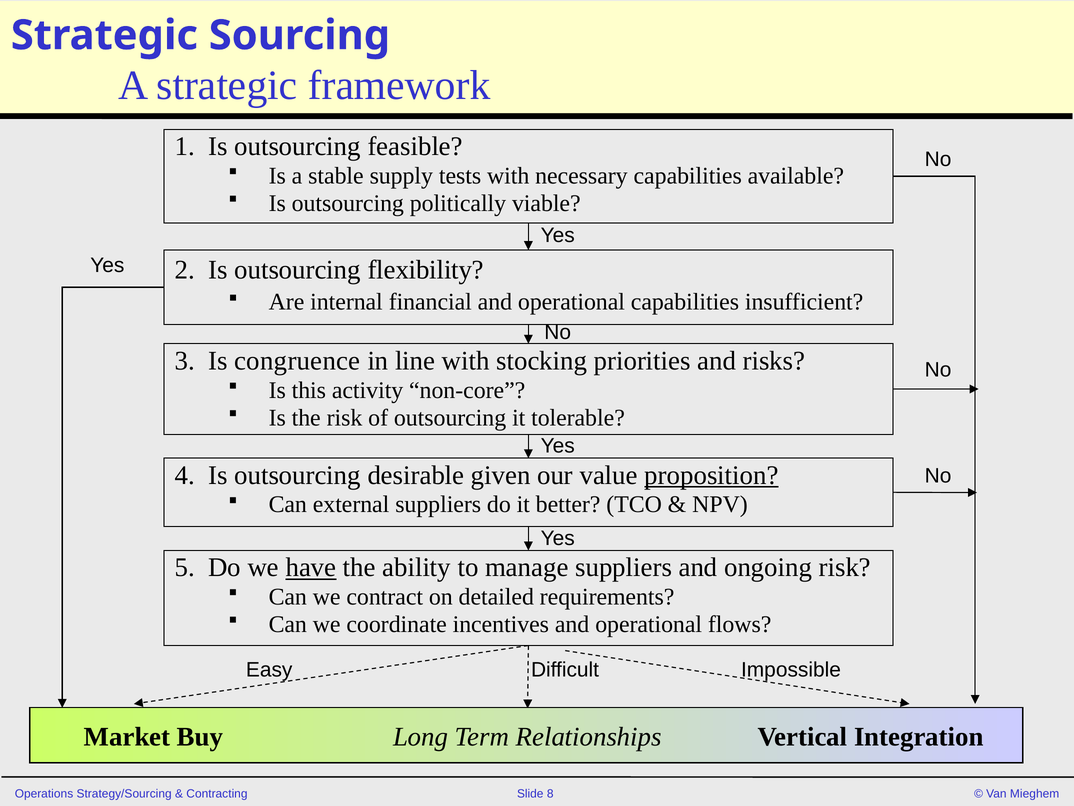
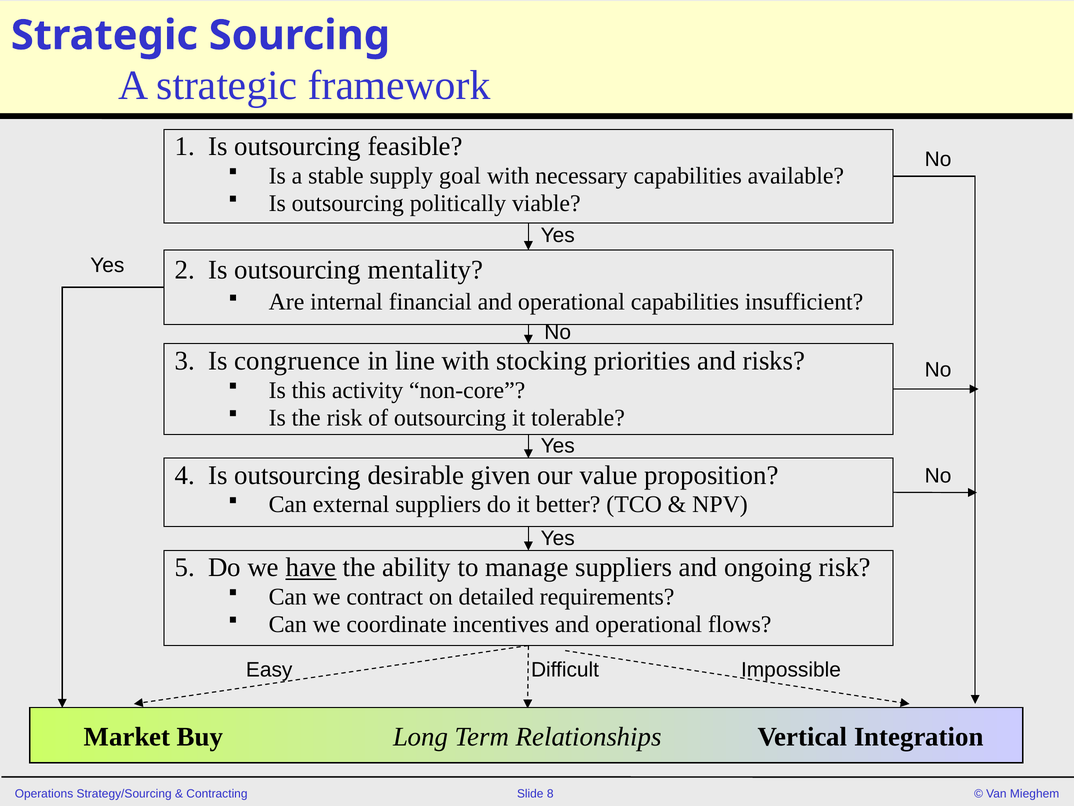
tests: tests -> goal (460, 176)
flexibility: flexibility -> mentality (426, 270)
proposition underline: present -> none (711, 475)
